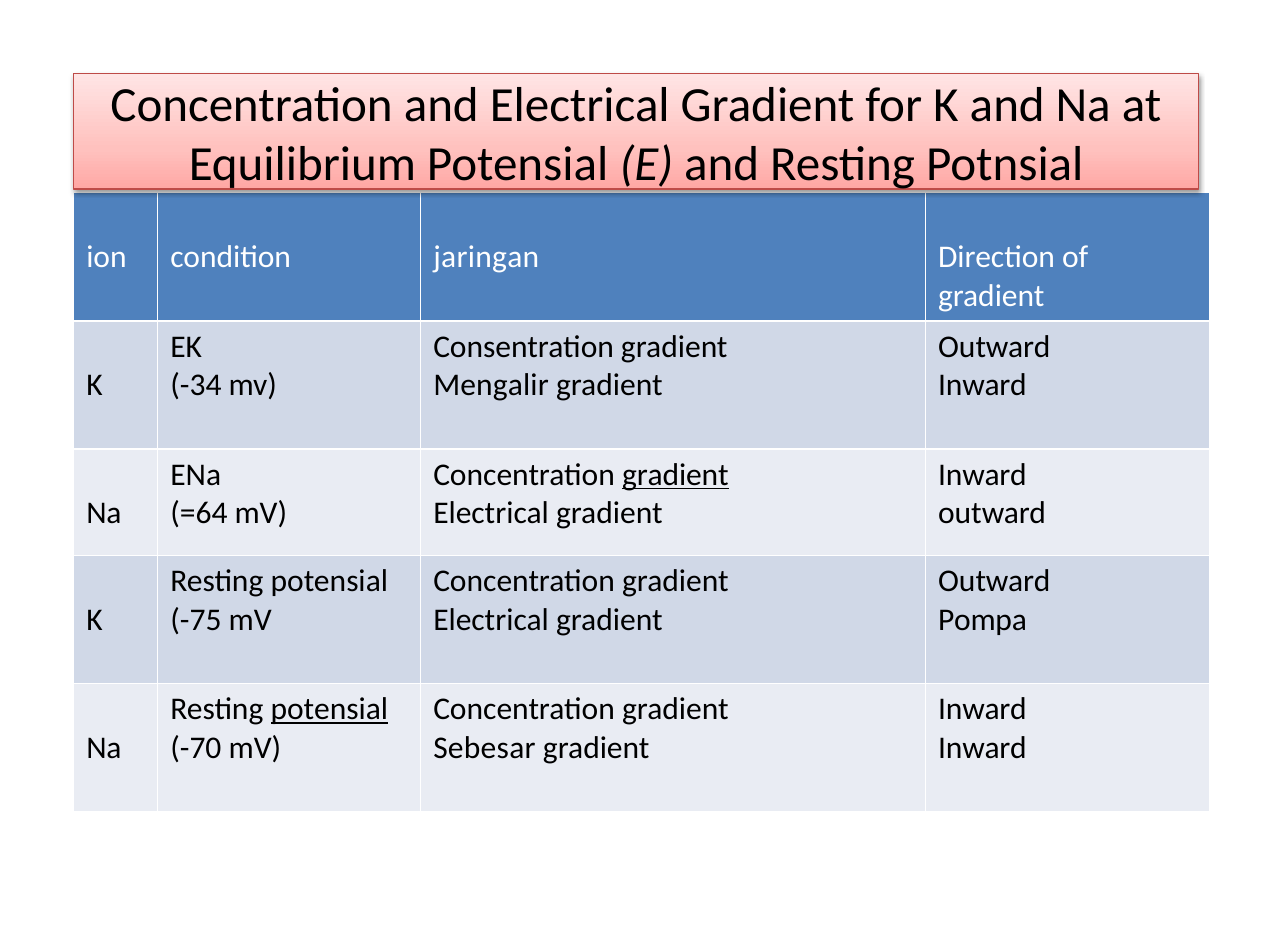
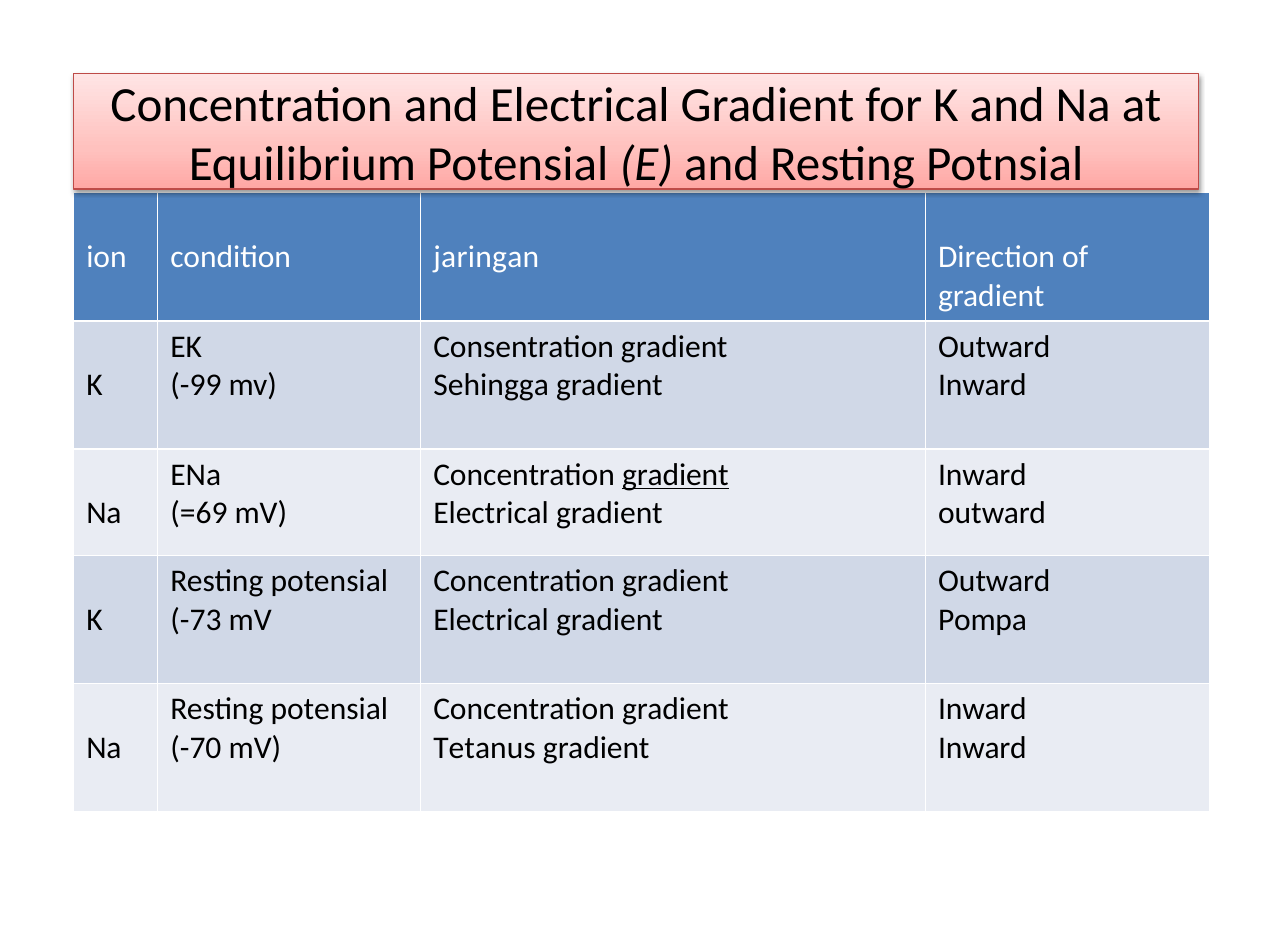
-34: -34 -> -99 (196, 385)
Mengalir: Mengalir -> Sehingga (491, 385)
=64: =64 -> =69 (199, 514)
-75: -75 -> -73 (196, 620)
potensial underline: present -> none (329, 710)
Sebesar: Sebesar -> Tetanus (485, 748)
